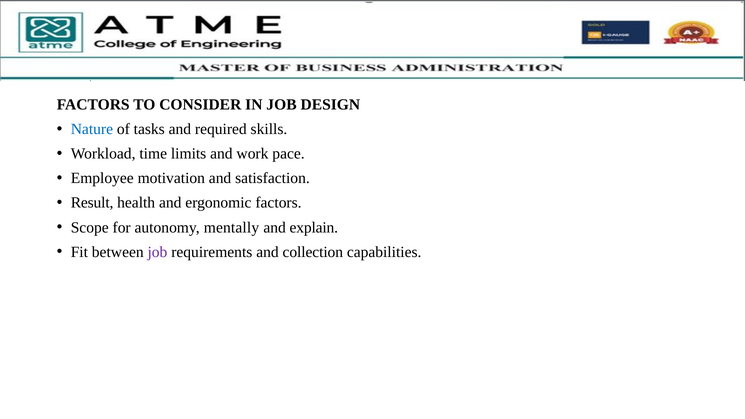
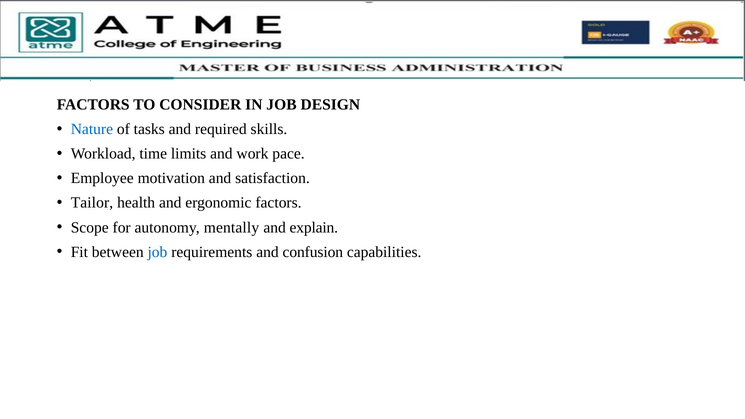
Result: Result -> Tailor (92, 203)
job colour: purple -> blue (157, 252)
collection: collection -> confusion (313, 252)
